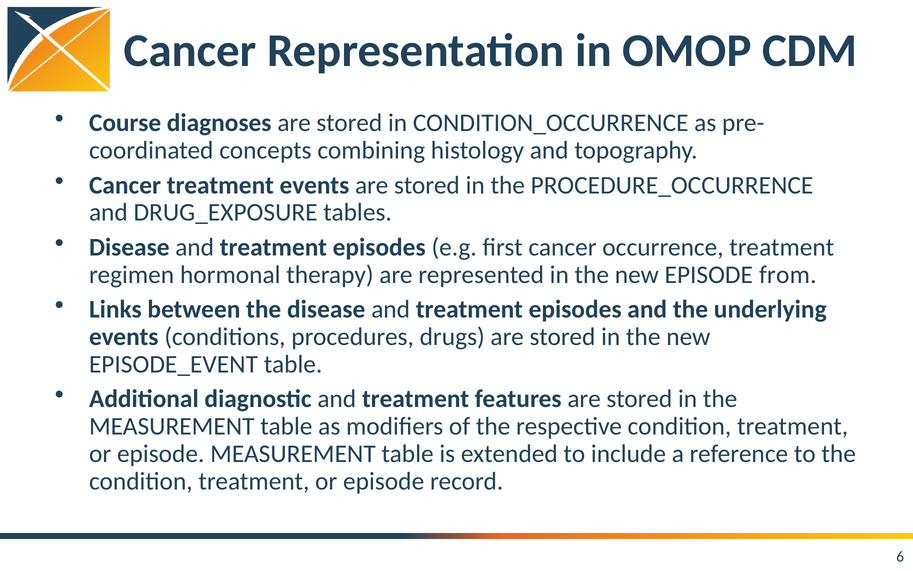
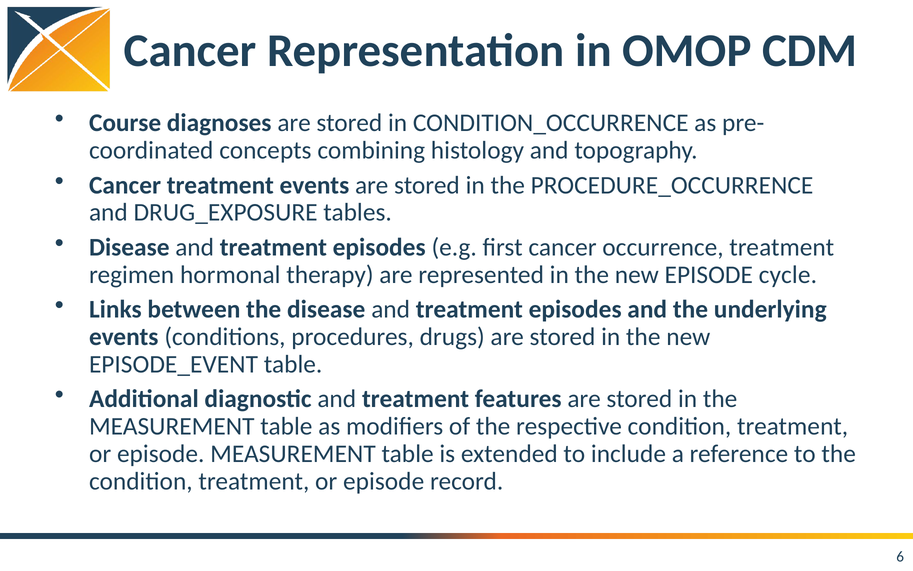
from: from -> cycle (788, 275)
